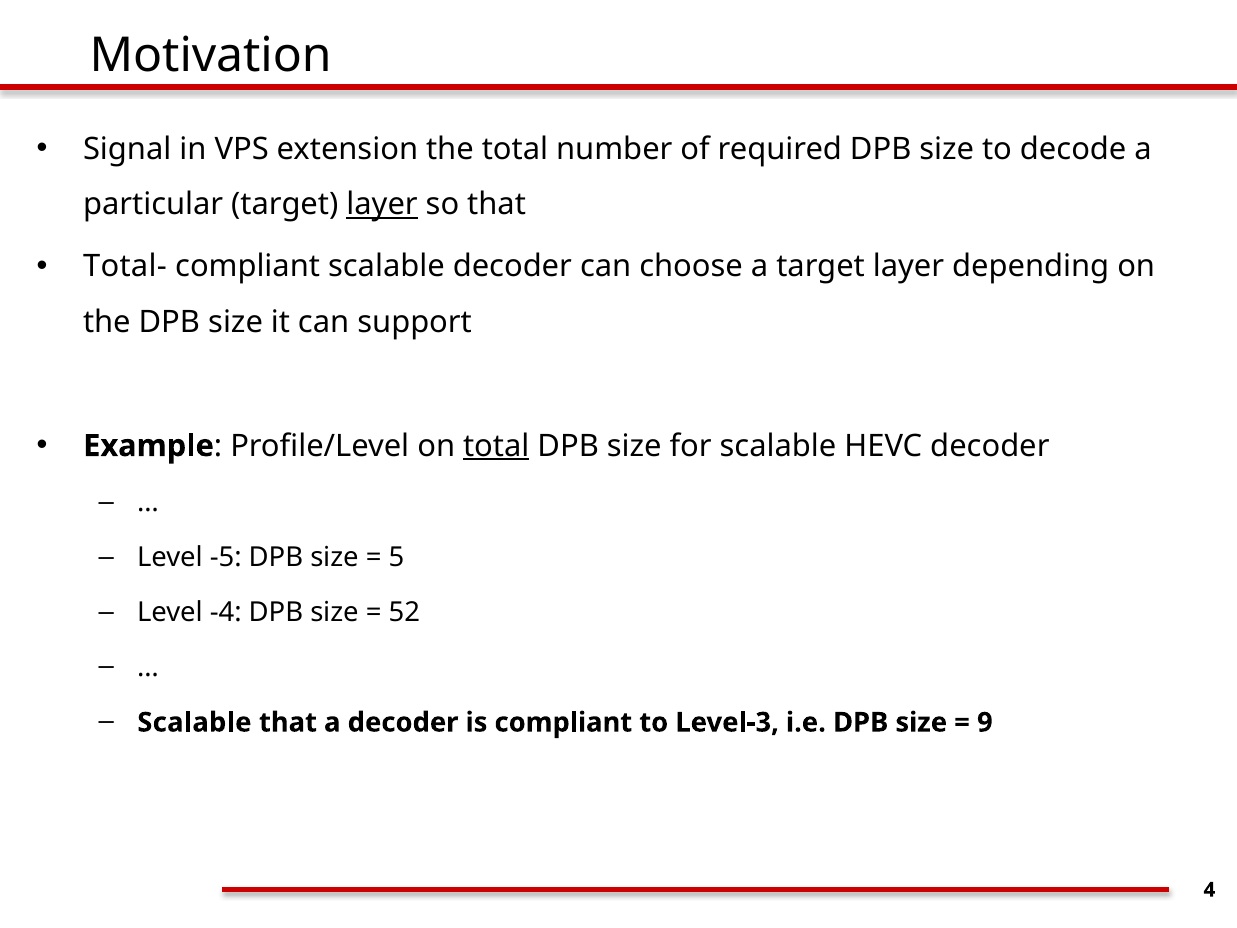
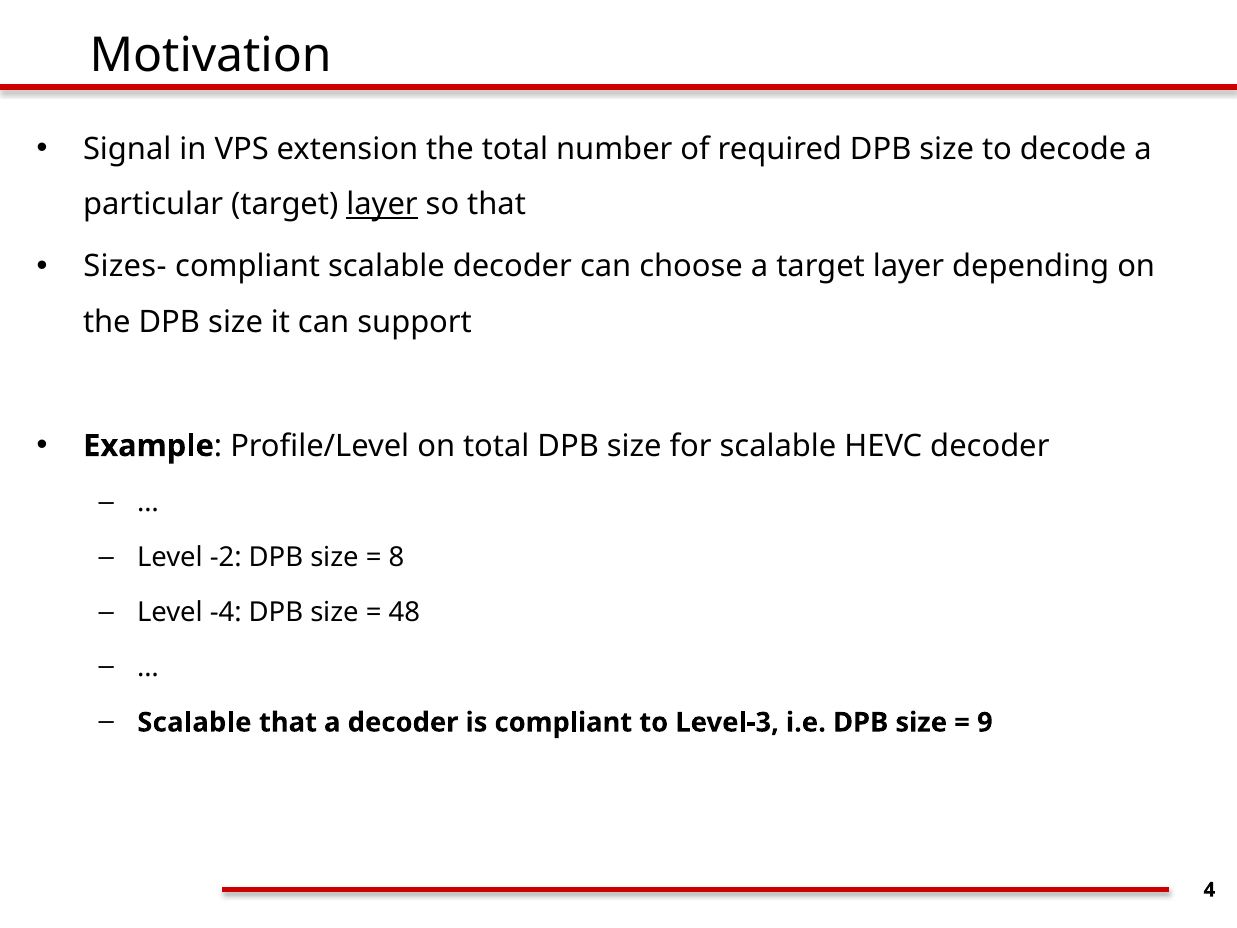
Total-: Total- -> Sizes- (125, 266)
total underline: present -> none (496, 446)
-5: -5 -> -2 (226, 557)
5: 5 -> 8 (397, 557)
52: 52 -> 48 (404, 612)
